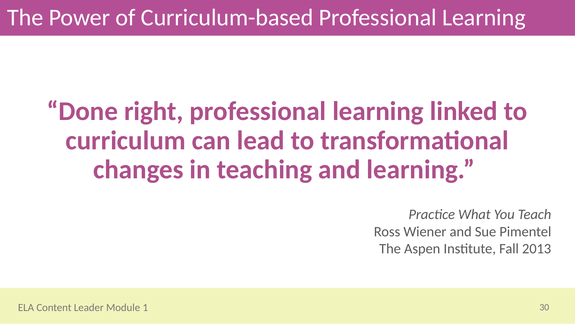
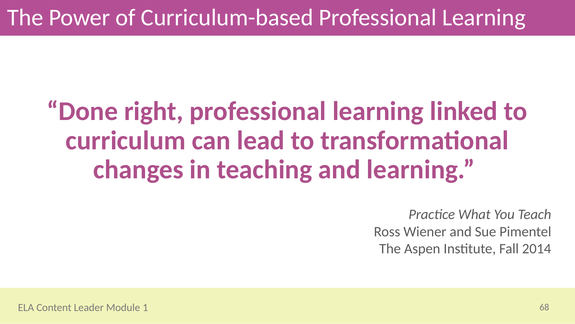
2013: 2013 -> 2014 (537, 248)
30: 30 -> 68 (544, 307)
